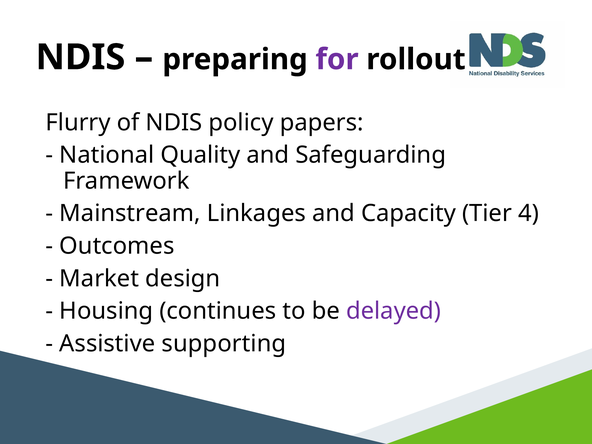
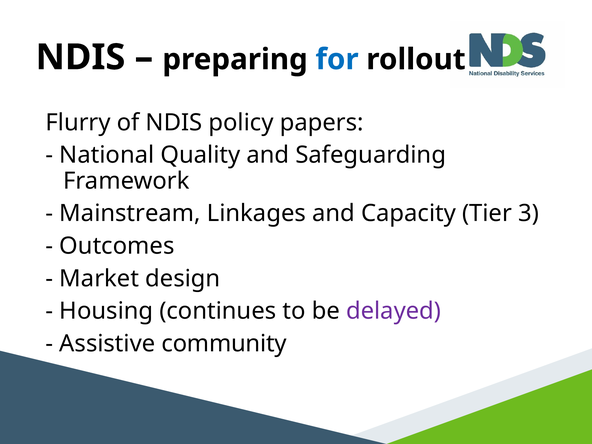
for colour: purple -> blue (337, 59)
4: 4 -> 3 (529, 213)
supporting: supporting -> community (224, 344)
